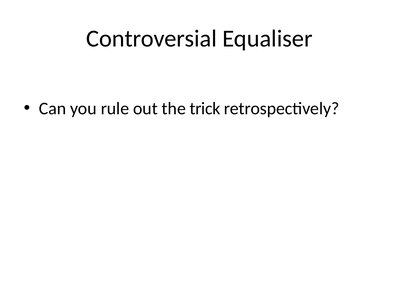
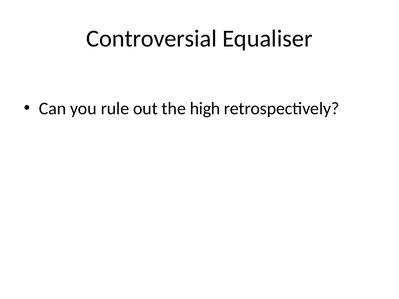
trick: trick -> high (205, 109)
